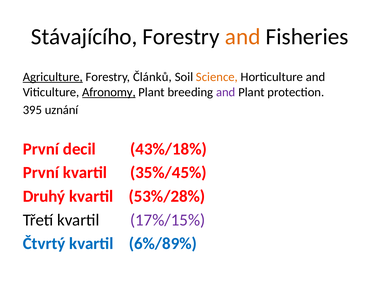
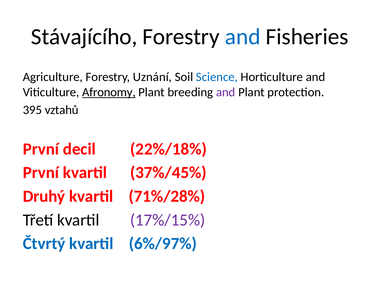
and colour: orange -> blue (243, 37)
Agriculture underline: present -> none (53, 77)
Článků: Článků -> Uznání (152, 77)
Science colour: orange -> blue (217, 77)
uznání: uznání -> vztahů (62, 110)
43%/18%: 43%/18% -> 22%/18% (169, 149)
35%/45%: 35%/45% -> 37%/45% (168, 173)
53%/28%: 53%/28% -> 71%/28% (167, 196)
6%/89%: 6%/89% -> 6%/97% (163, 244)
